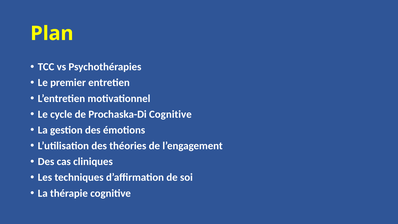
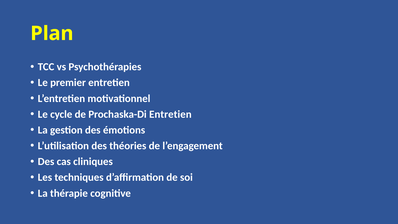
Prochaska-Di Cognitive: Cognitive -> Entretien (170, 114)
